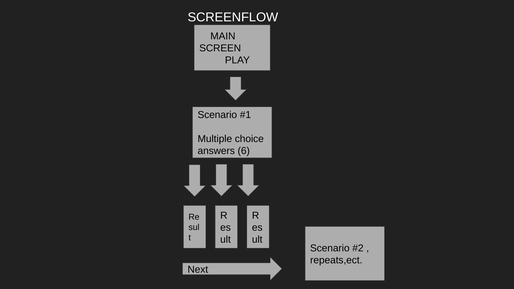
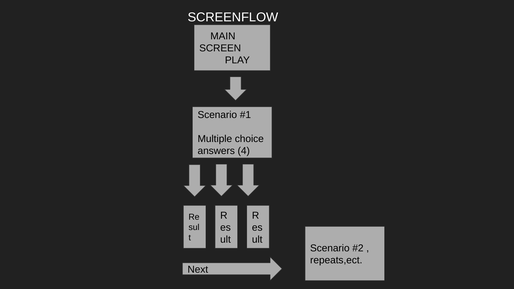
6: 6 -> 4 (244, 151)
